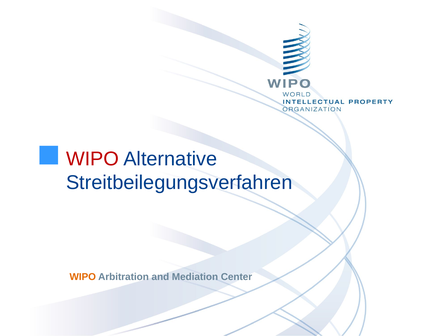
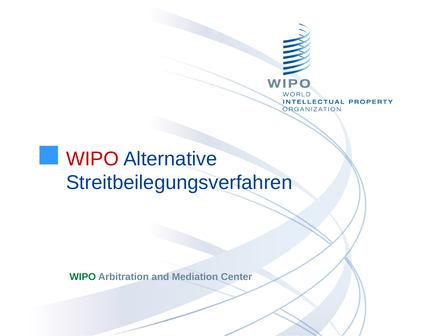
WIPO colour: orange -> green (83, 276)
